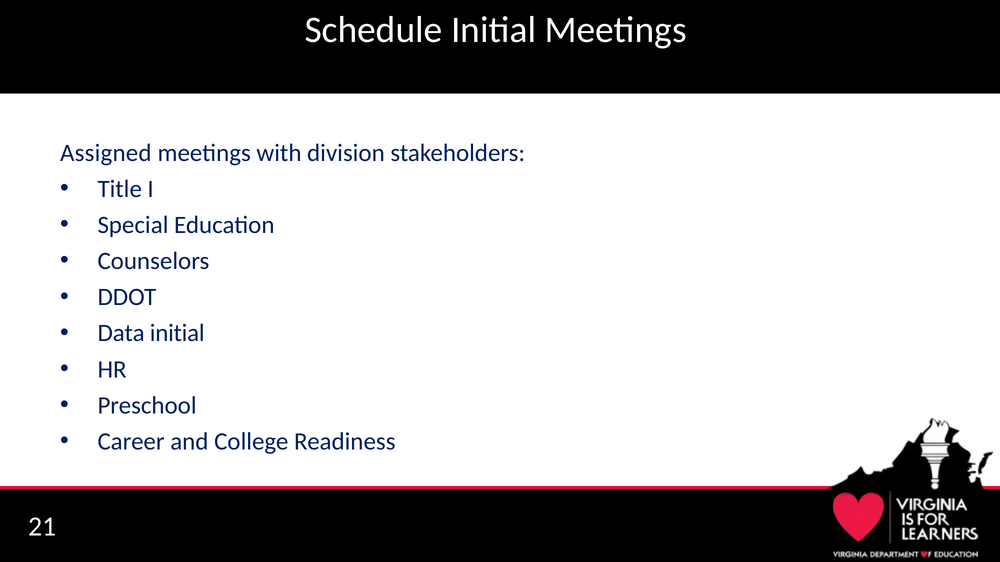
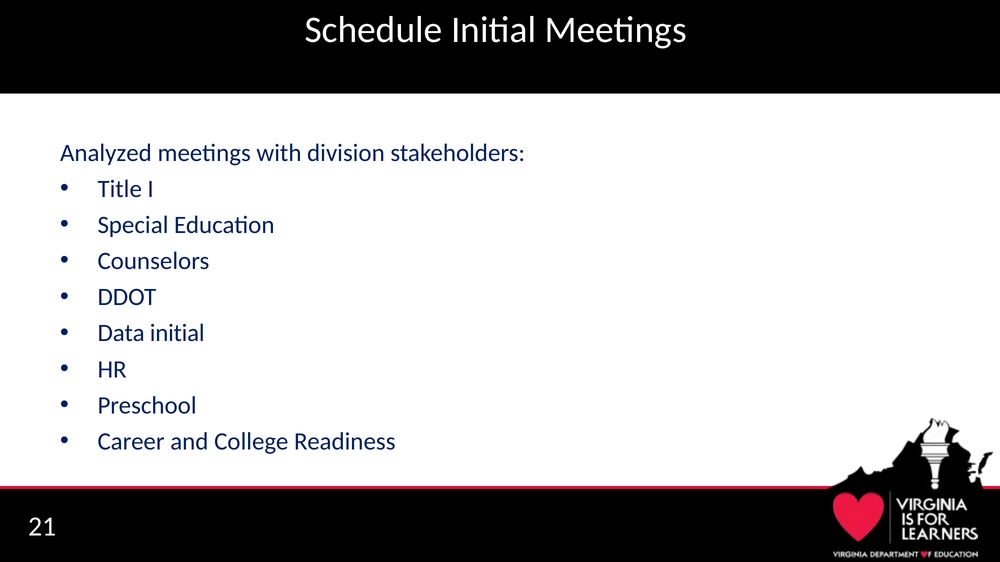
Assigned: Assigned -> Analyzed (106, 153)
